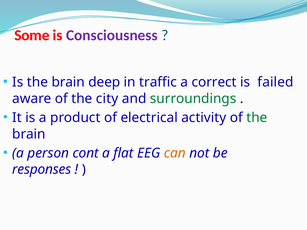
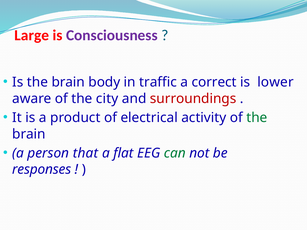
Some: Some -> Large (32, 35)
deep: deep -> body (104, 82)
failed: failed -> lower (276, 82)
surroundings colour: green -> red (193, 99)
cont: cont -> that (86, 153)
can colour: orange -> green (175, 153)
